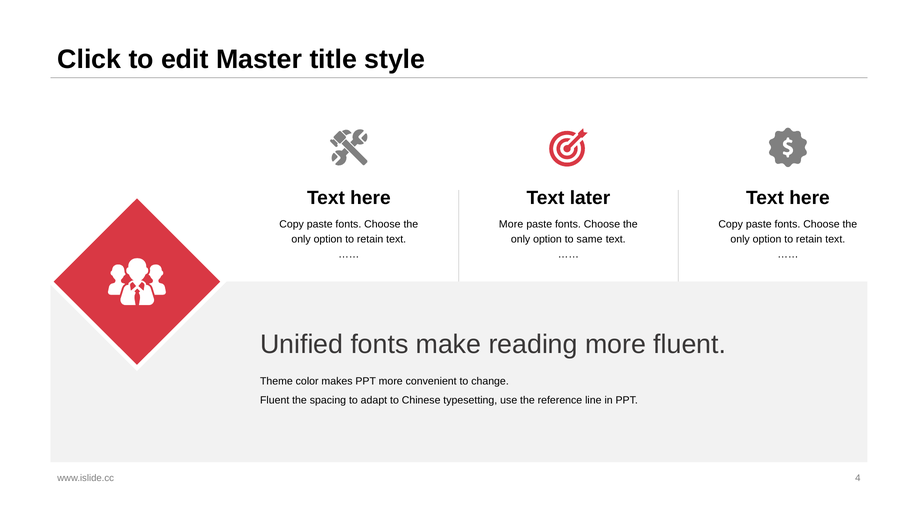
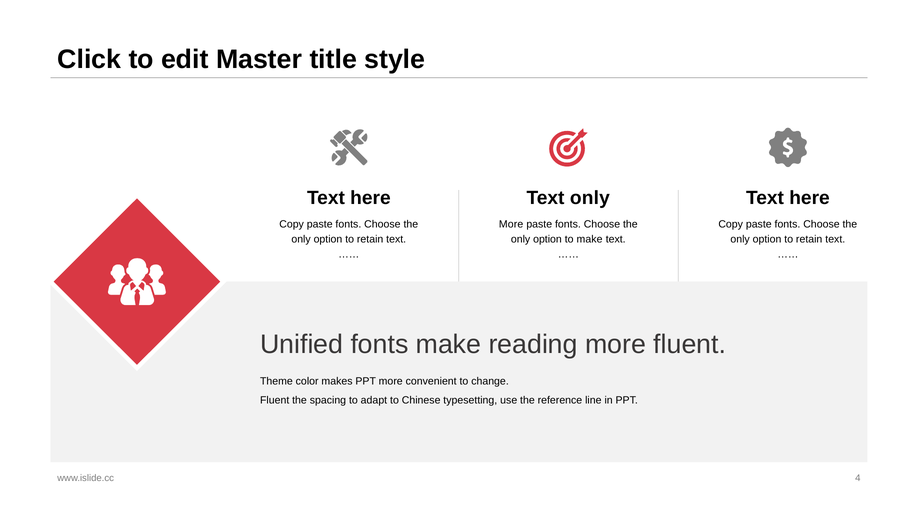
Text later: later -> only (590, 198)
to same: same -> make (590, 239)
